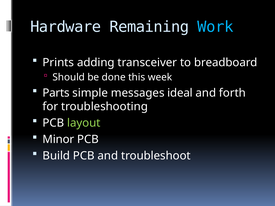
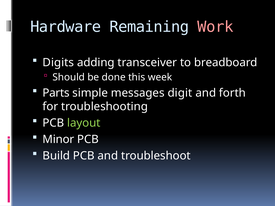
Work colour: light blue -> pink (215, 27)
Prints: Prints -> Digits (58, 63)
ideal: ideal -> digit (180, 93)
